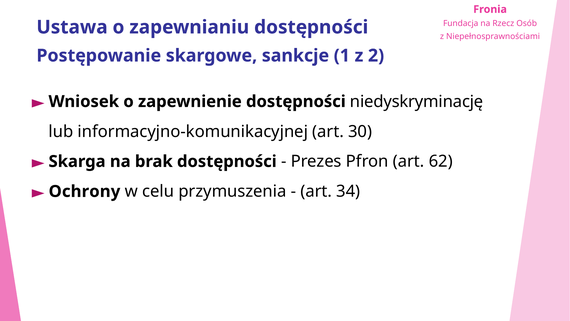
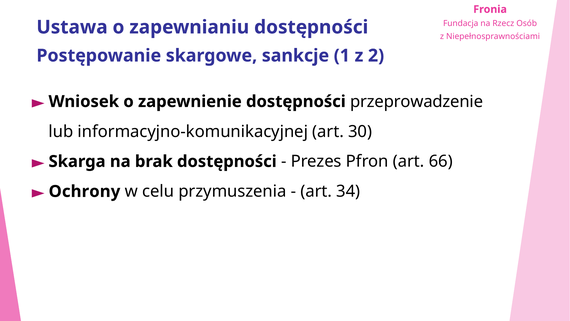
niedyskryminację: niedyskryminację -> przeprowadzenie (417, 101)
62: 62 -> 66 (441, 161)
